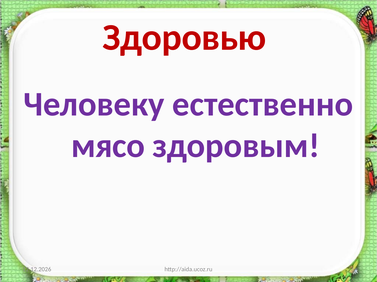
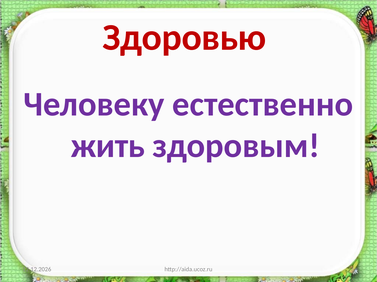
мясо: мясо -> жить (108, 146)
